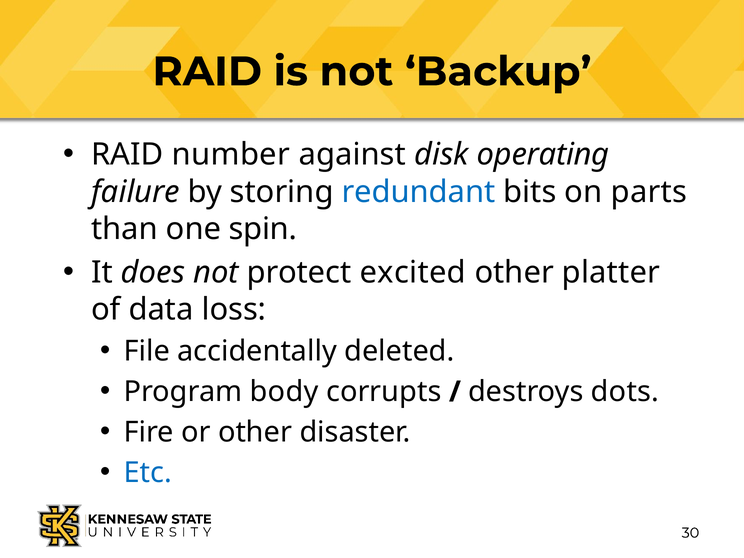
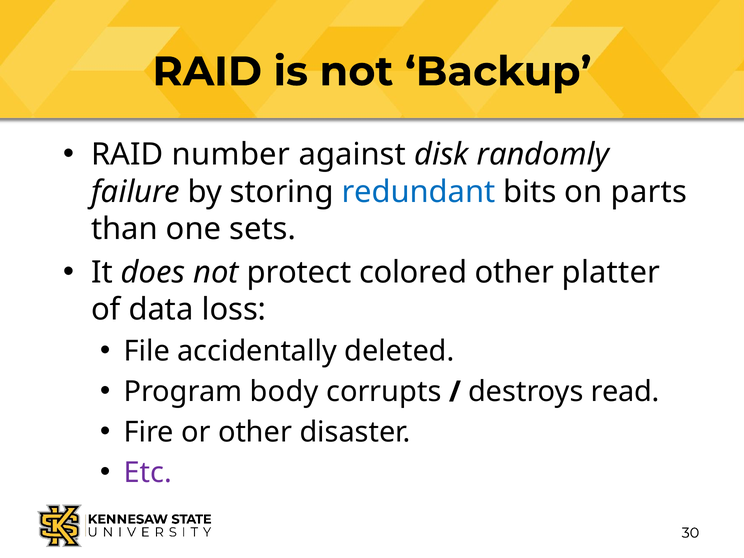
operating: operating -> randomly (543, 155)
spin: spin -> sets (263, 229)
excited: excited -> colored (413, 272)
dots: dots -> read (625, 392)
Etc colour: blue -> purple (148, 473)
